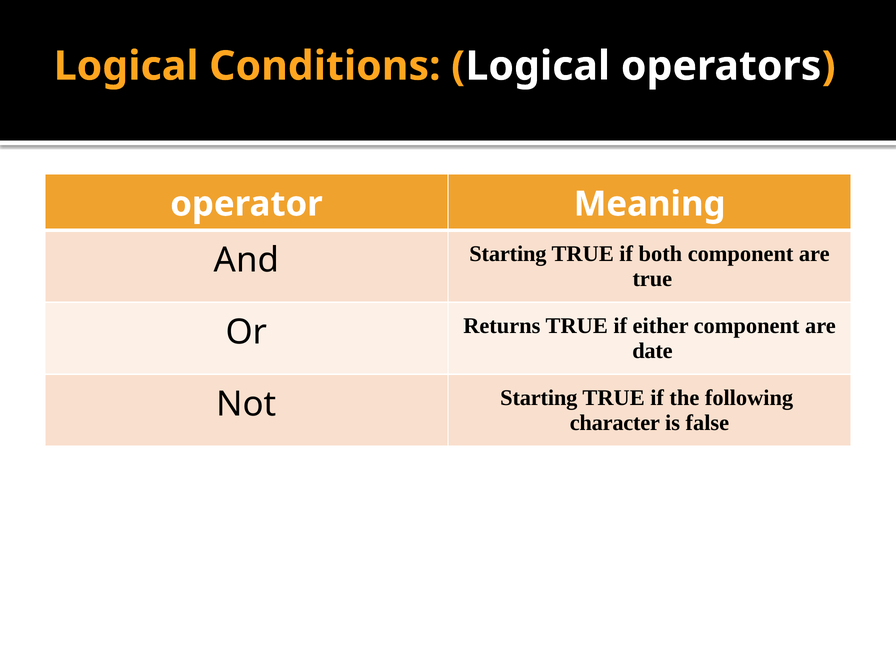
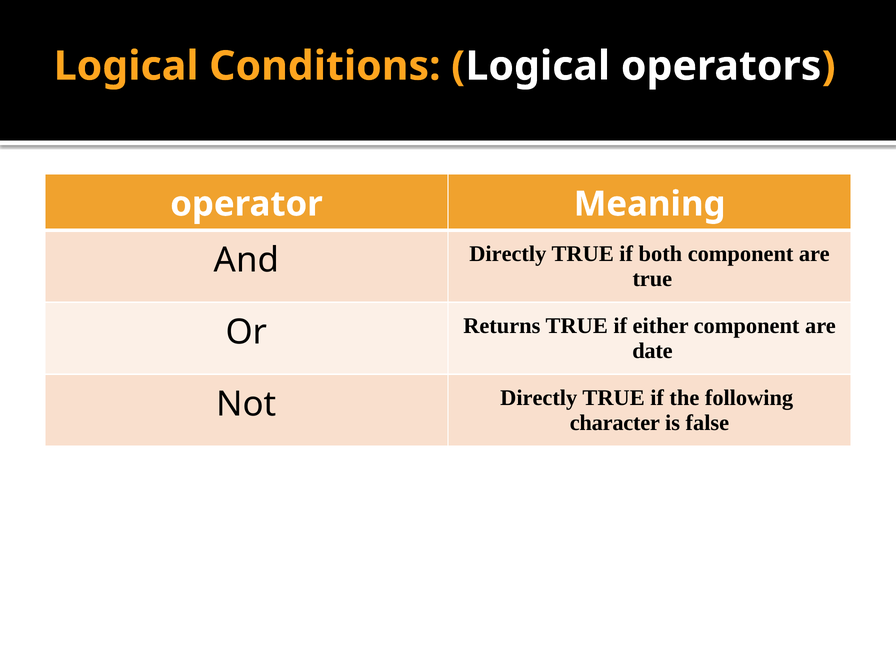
And Starting: Starting -> Directly (508, 254)
Not Starting: Starting -> Directly (539, 398)
